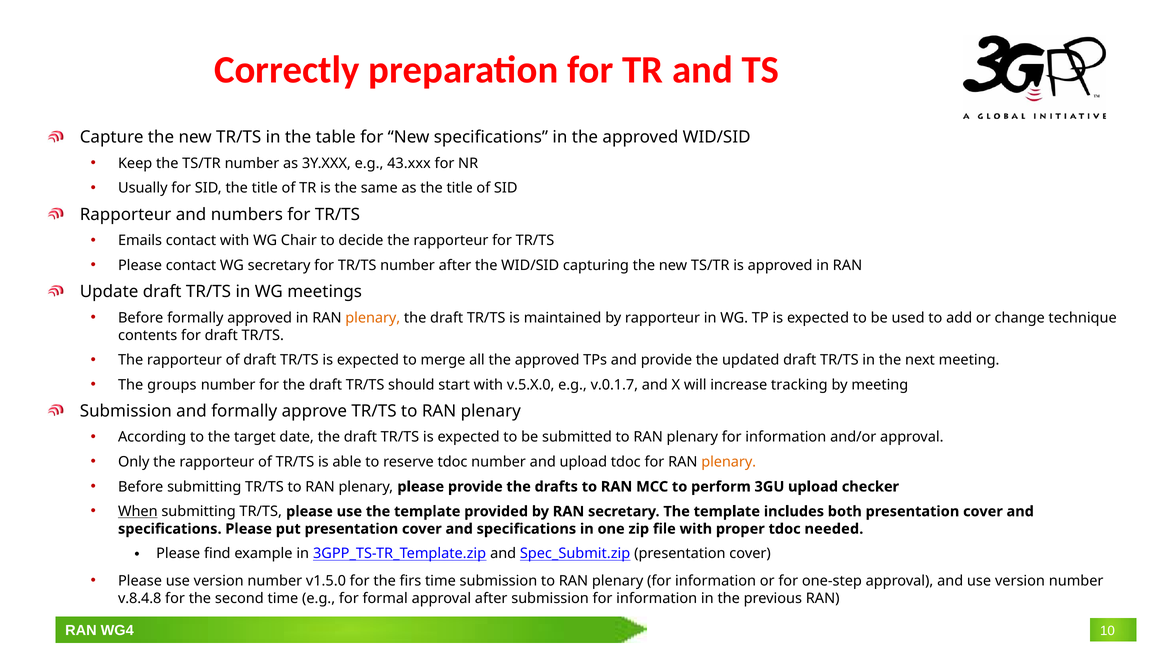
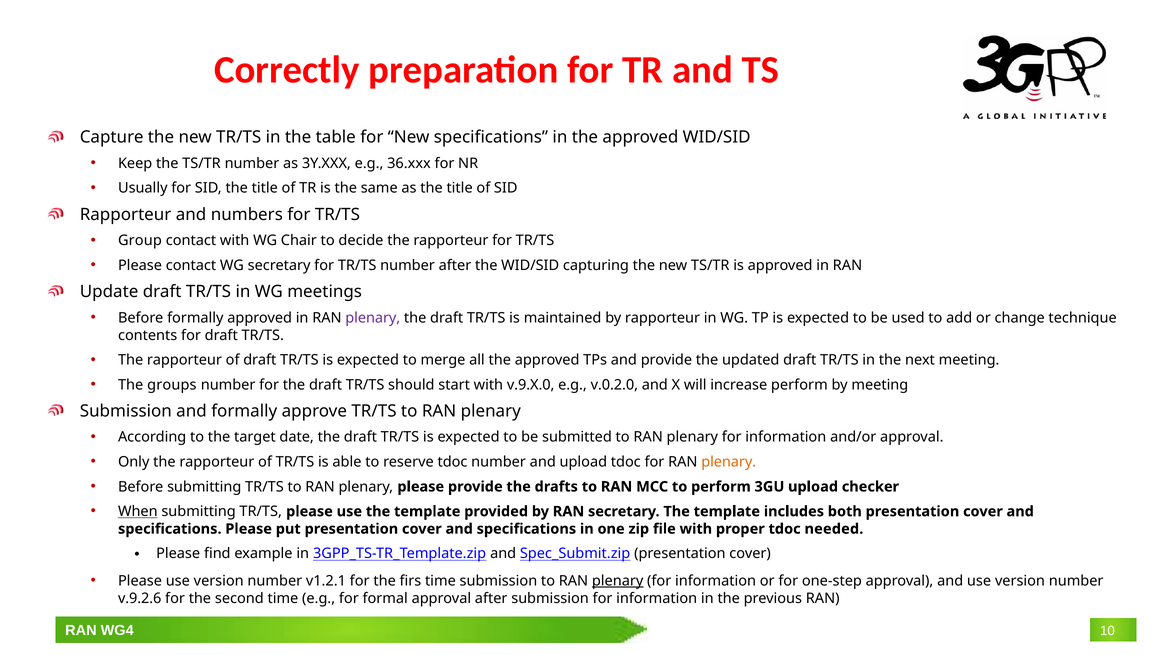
43.xxx: 43.xxx -> 36.xxx (409, 163)
Emails: Emails -> Group (140, 240)
plenary colour: orange -> purple (373, 318)
v.5.X.0: v.5.X.0 -> v.9.X.0 (531, 385)
v.0.1.7: v.0.1.7 -> v.0.2.0 (614, 385)
increase tracking: tracking -> perform (799, 385)
v1.5.0: v1.5.0 -> v1.2.1 (326, 581)
plenary underline: none -> present (618, 581)
v.8.4.8: v.8.4.8 -> v.9.2.6 (140, 598)
